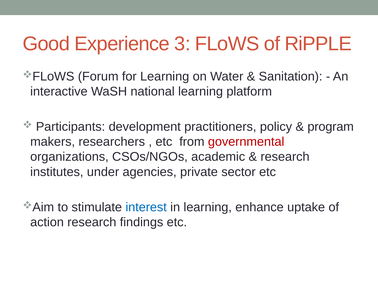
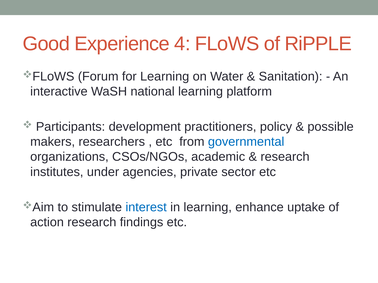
3: 3 -> 4 (182, 44)
program: program -> possible (331, 127)
governmental colour: red -> blue (246, 142)
